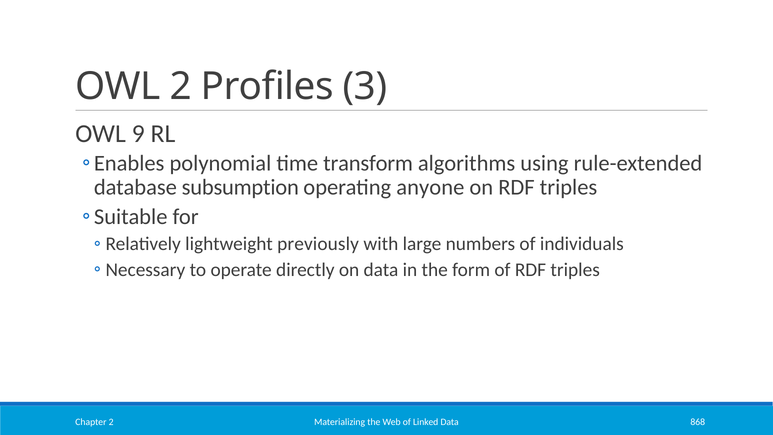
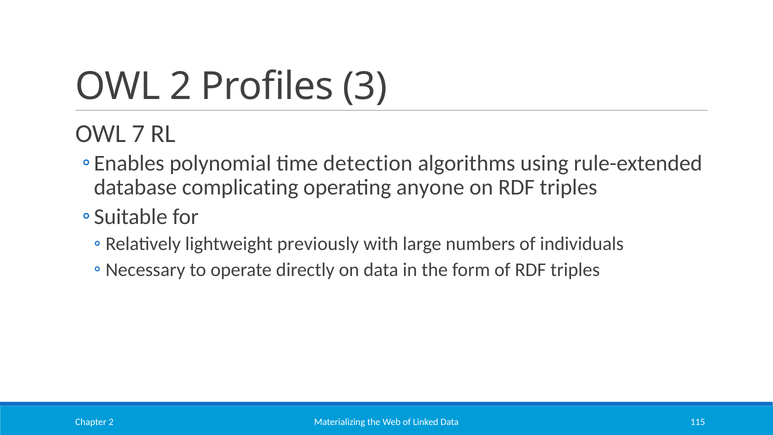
9: 9 -> 7 (138, 134)
transform: transform -> detection (368, 163)
subsumption: subsumption -> complicating (240, 187)
868: 868 -> 115 (698, 422)
